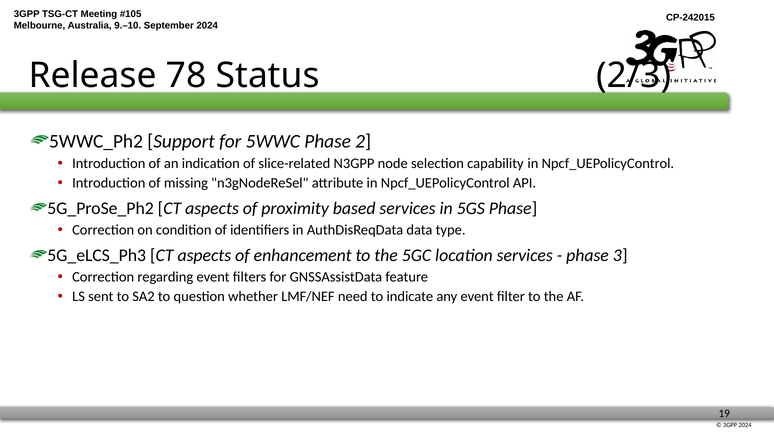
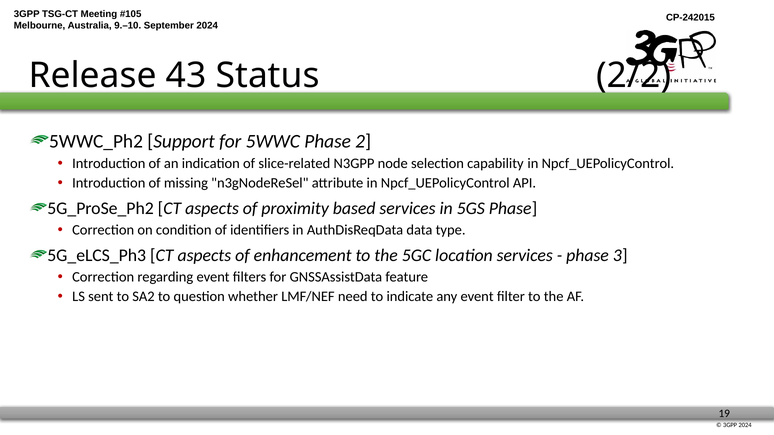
78: 78 -> 43 (186, 75)
2/3: 2/3 -> 2/2 (634, 75)
